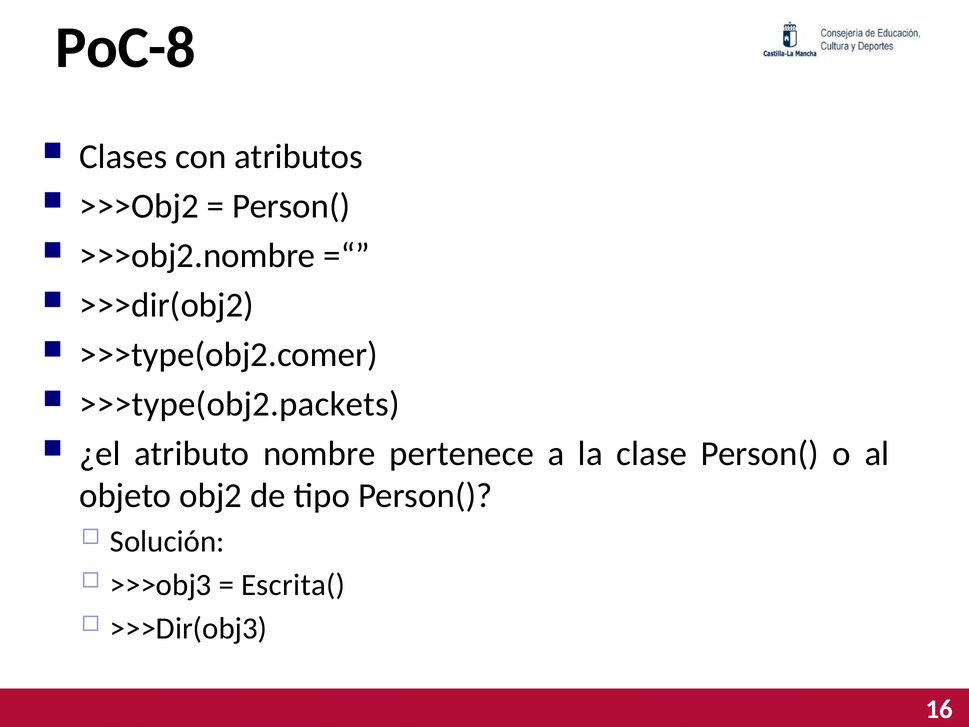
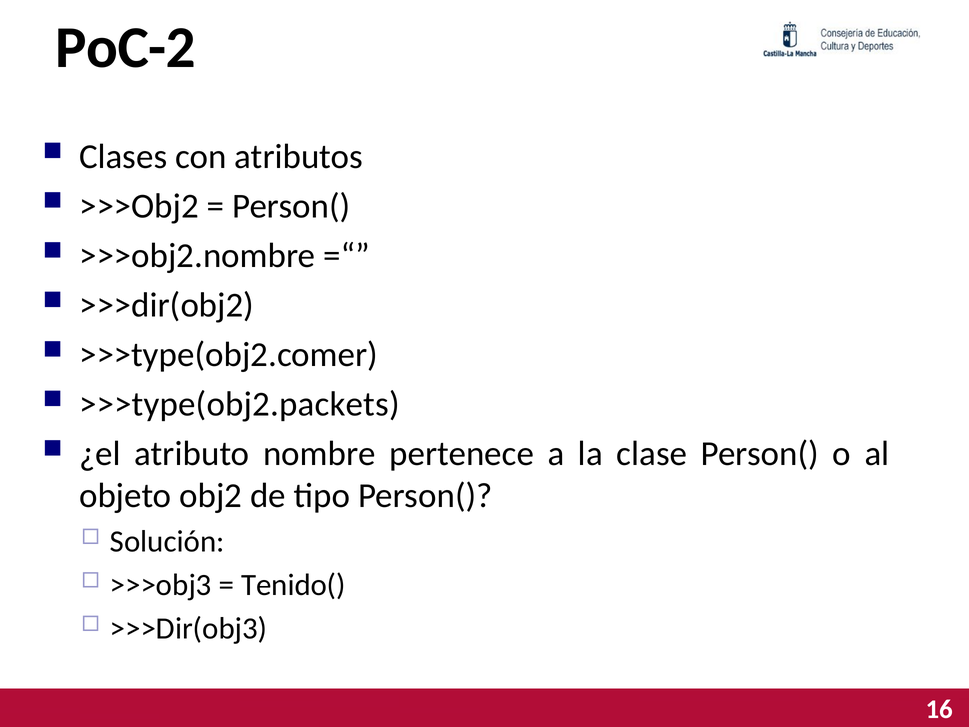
PoC-8: PoC-8 -> PoC-2 (126, 48)
Escrita(: Escrita( -> Tenido( (293, 585)
